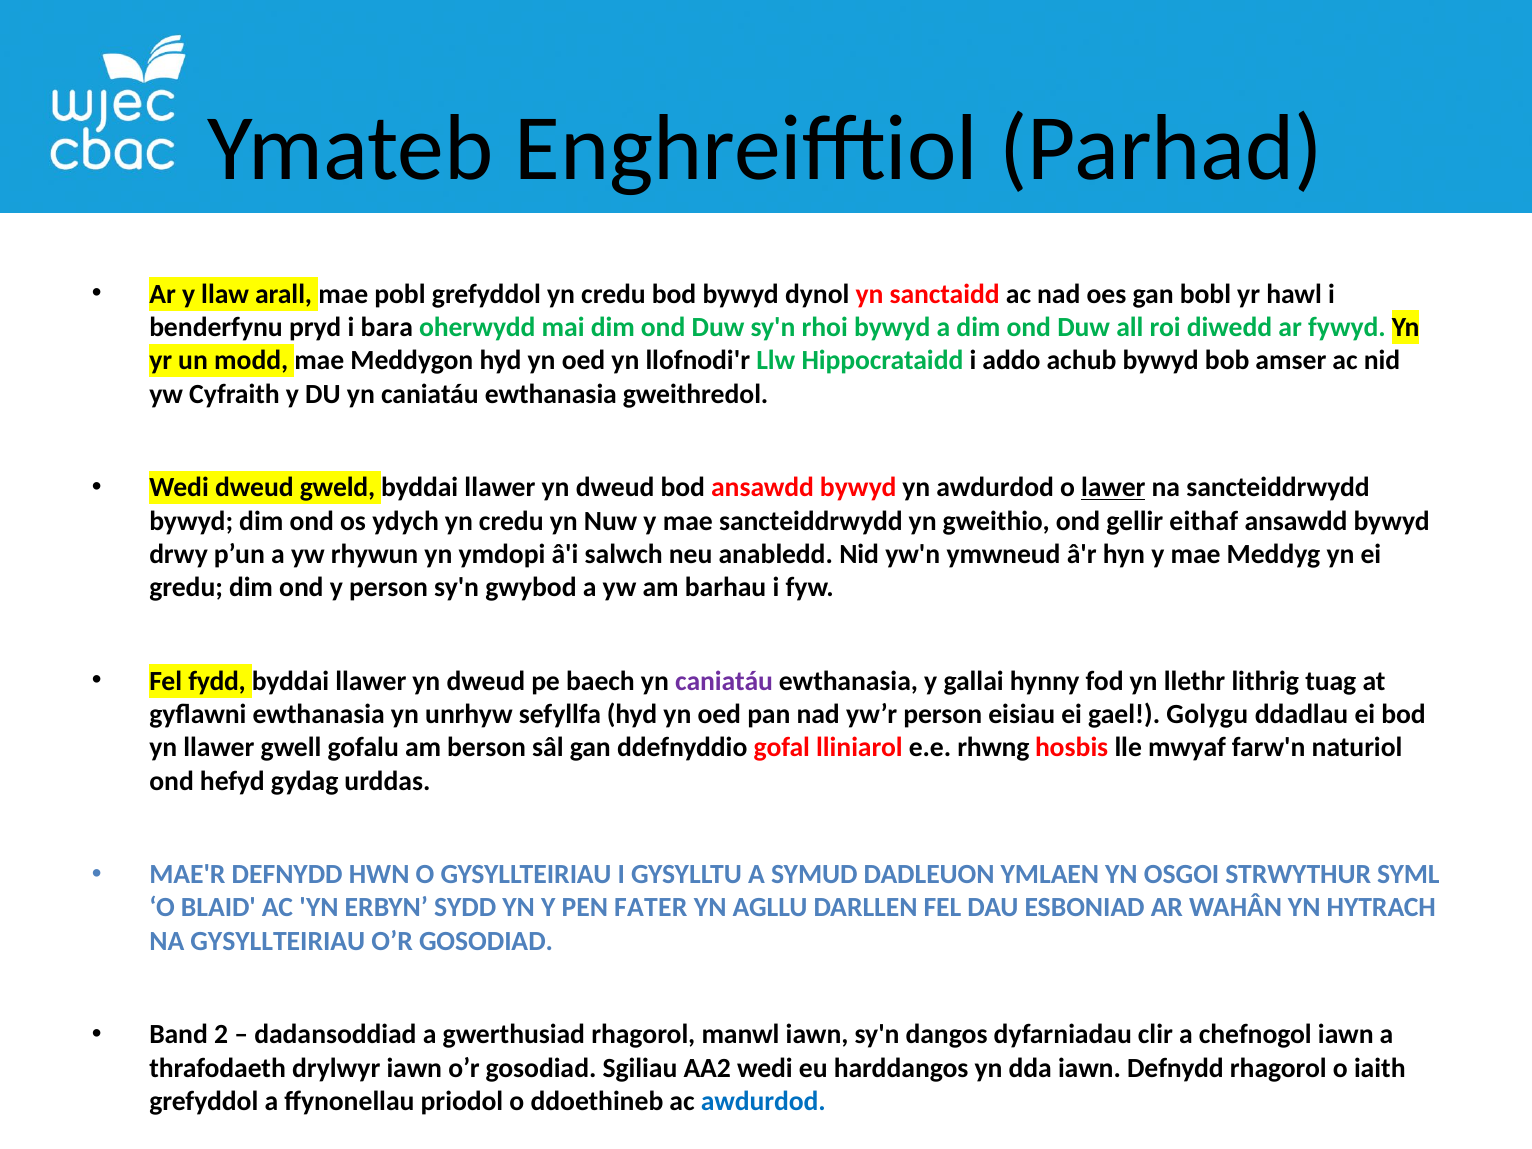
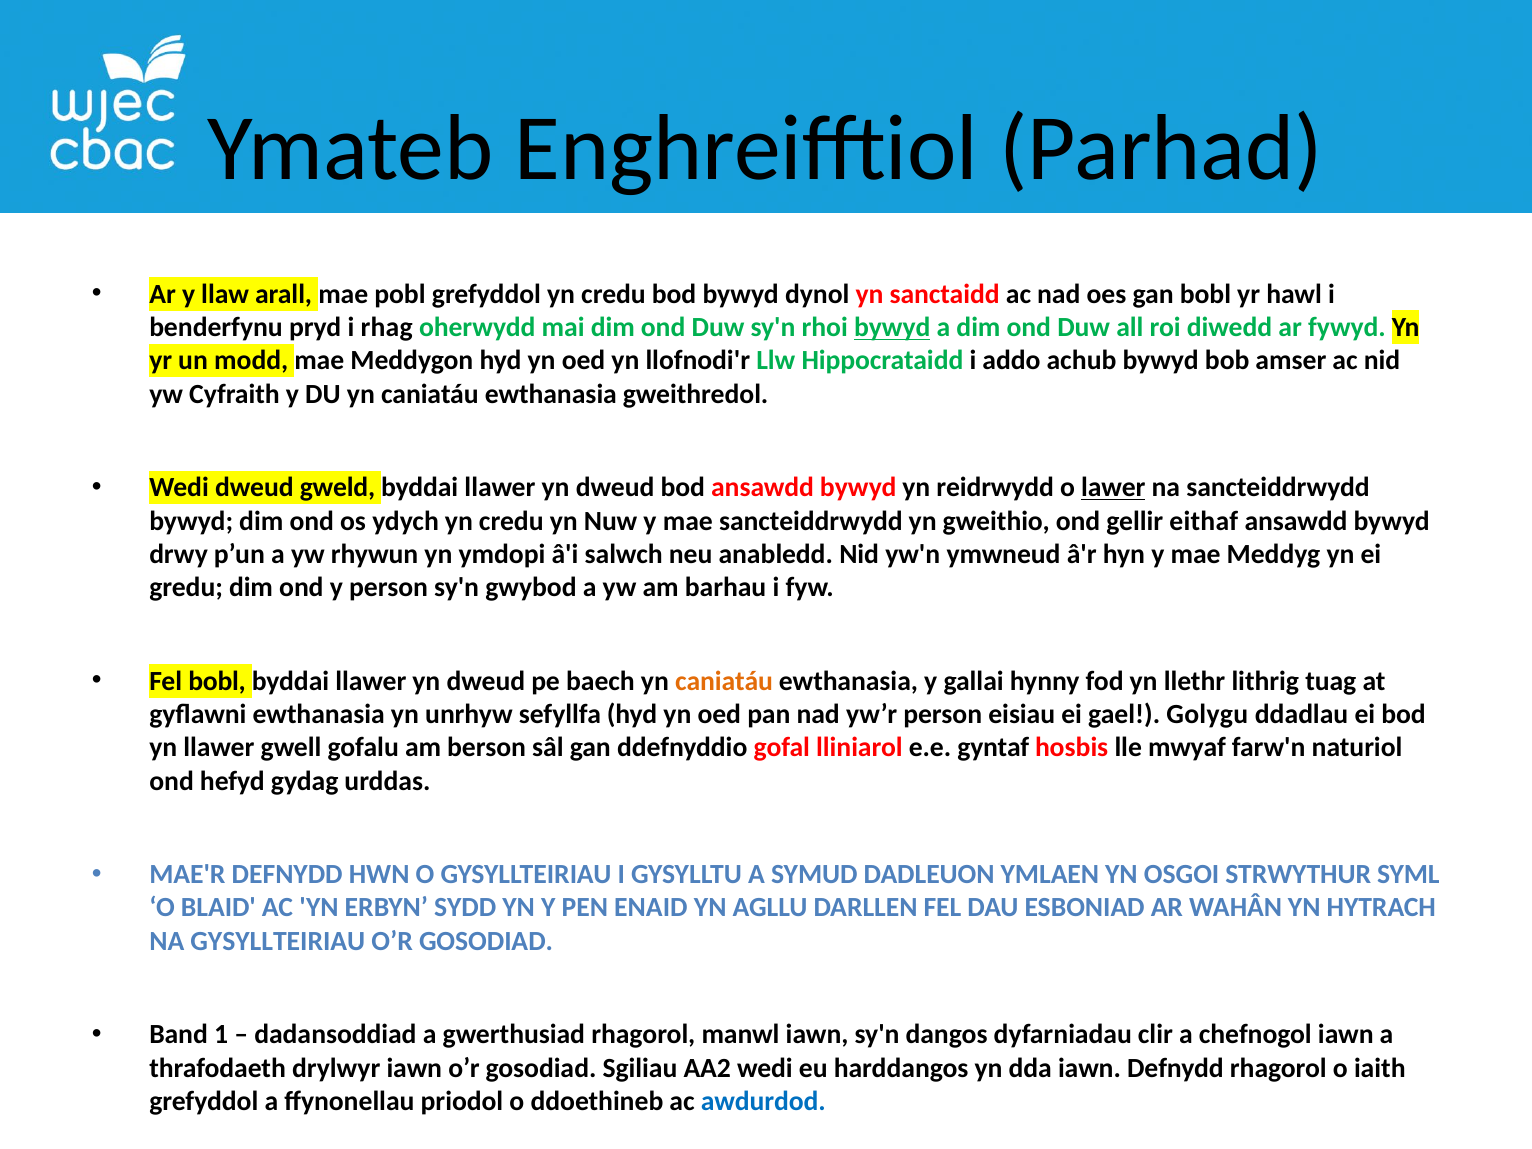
bara: bara -> rhag (387, 328)
bywyd underline: none -> present (892, 328)
yn awdurdod: awdurdod -> reidrwydd (995, 488)
Fel fydd: fydd -> bobl (217, 681)
caniatáu colour: purple -> orange (724, 681)
rhwng: rhwng -> gyntaf (993, 748)
FATER: FATER -> ENAID (651, 908)
2: 2 -> 1 (221, 1035)
